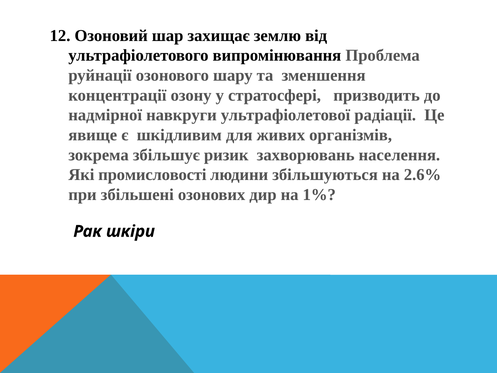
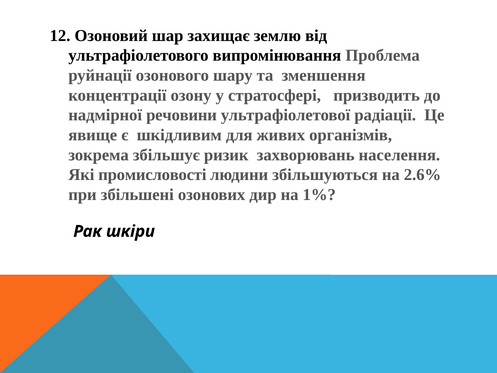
навкруги: навкруги -> речовини (182, 115)
